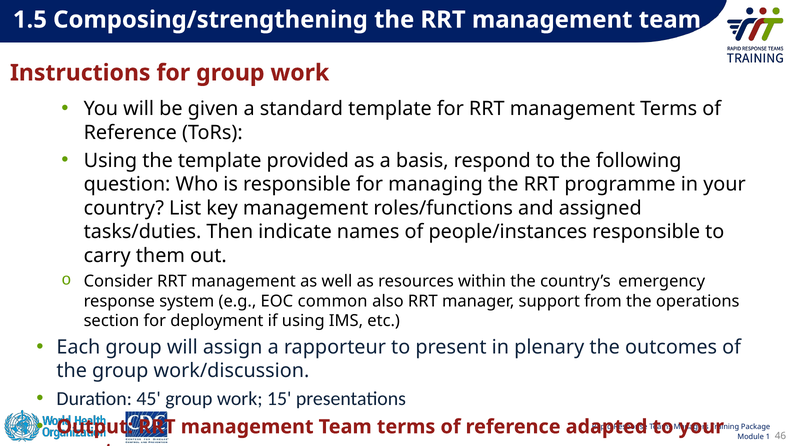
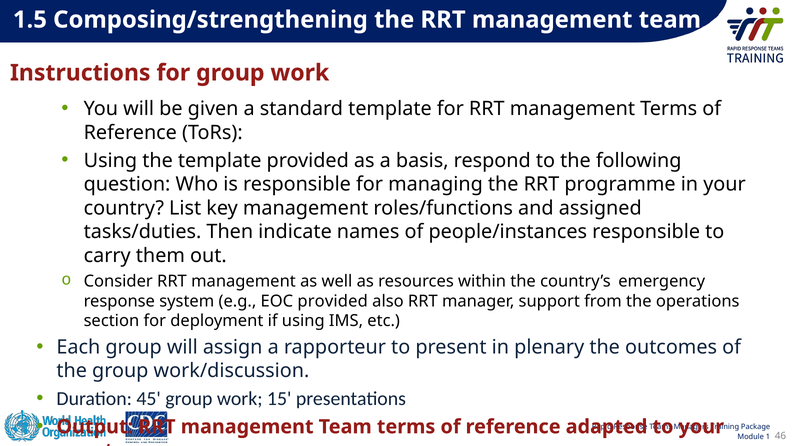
EOC common: common -> provided (333, 301)
